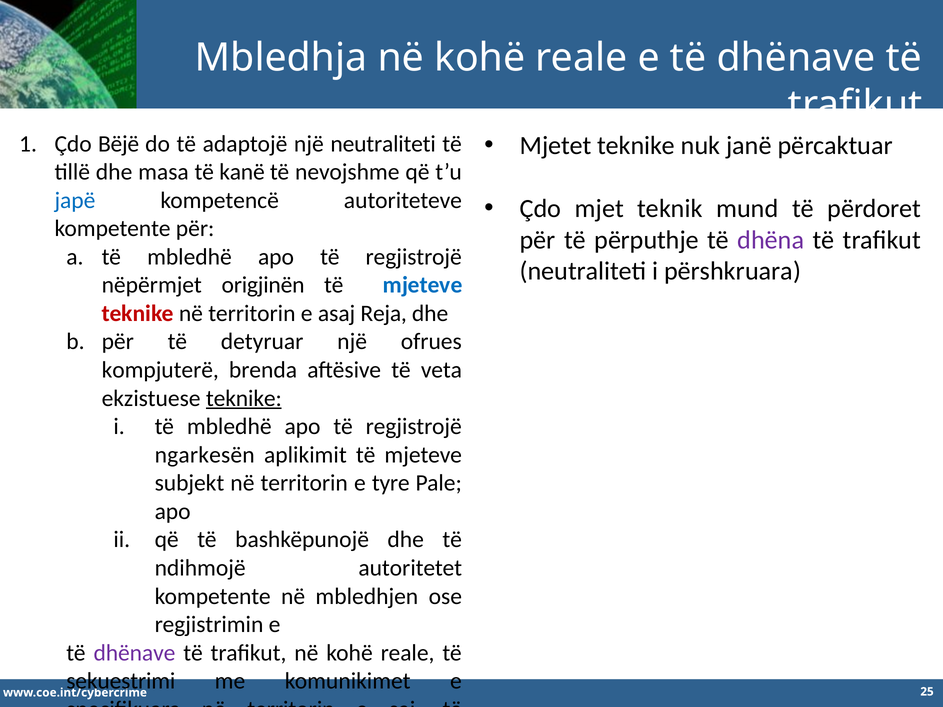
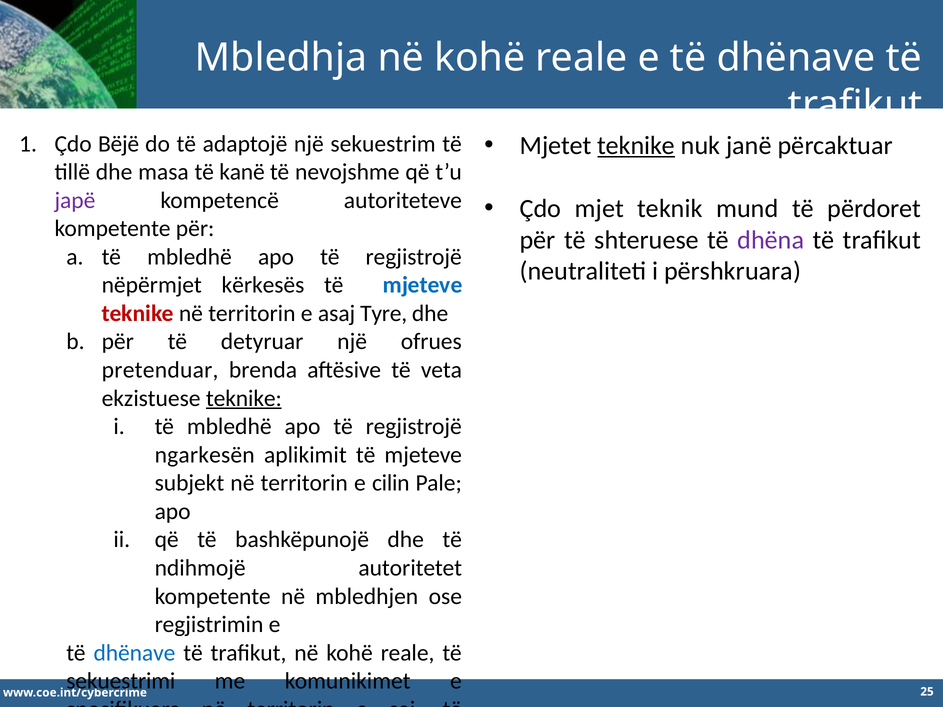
teknike underline: none -> present (636, 146)
një neutraliteti: neutraliteti -> sekuestrim (383, 144)
japë colour: blue -> purple (75, 200)
përputhje: përputhje -> shteruese (647, 240)
origjinën: origjinën -> kërkesës (263, 285)
Reja: Reja -> Tyre (384, 314)
kompjuterë: kompjuterë -> pretenduar (160, 370)
tyre: tyre -> cilin (391, 483)
dhënave colour: purple -> blue (135, 653)
